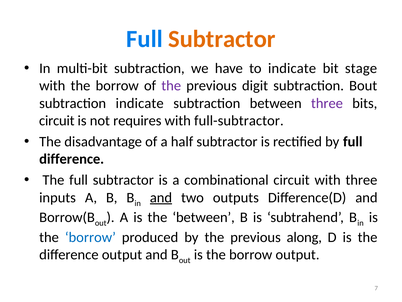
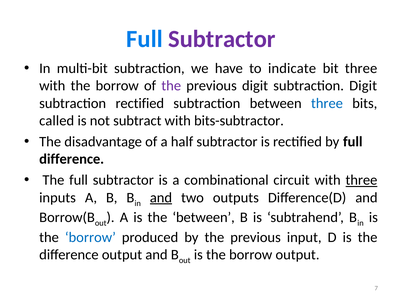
Subtractor colour: orange -> purple (222, 39)
bit stage: stage -> three (361, 68)
subtraction Bout: Bout -> Digit (363, 86)
subtraction indicate: indicate -> rectified (140, 103)
three colour: purple -> blue (327, 103)
circuit: circuit -> called (57, 120)
requires: requires -> subtract (137, 120)
full-subtractor: full-subtractor -> bits-subtractor (239, 120)
three underline: none -> present (361, 180)
along: along -> input (304, 237)
